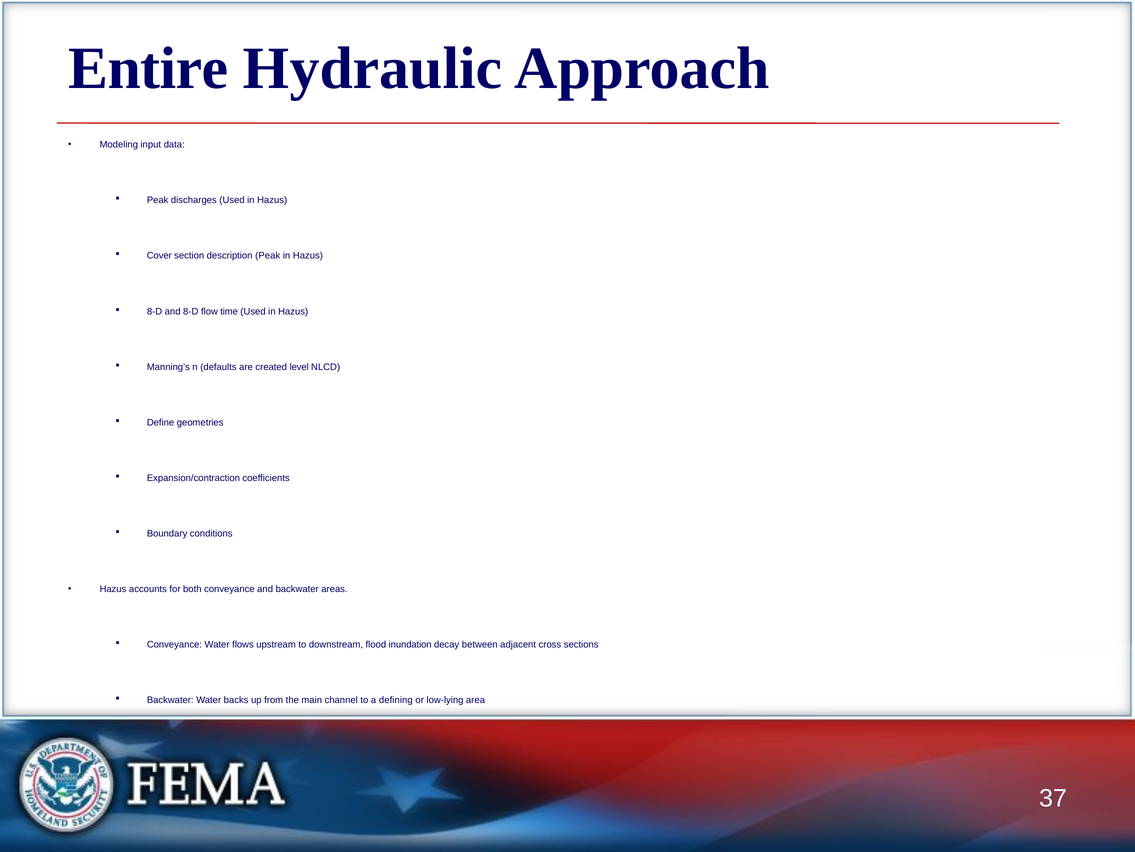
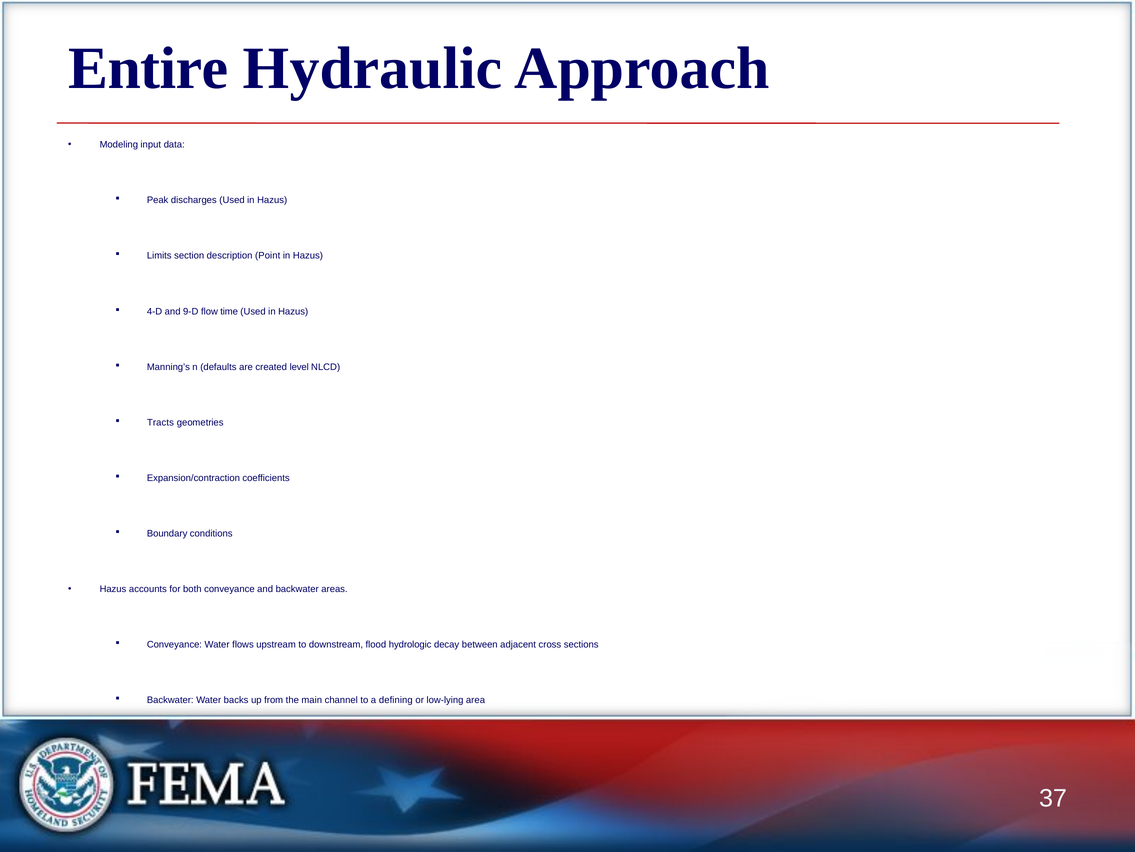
Cover: Cover -> Limits (159, 256)
description Peak: Peak -> Point (268, 256)
8-D: 8-D -> 4-D (155, 311)
and 8-D: 8-D -> 9-D (191, 311)
Define: Define -> Tracts (160, 422)
inundation: inundation -> hydrologic (410, 644)
